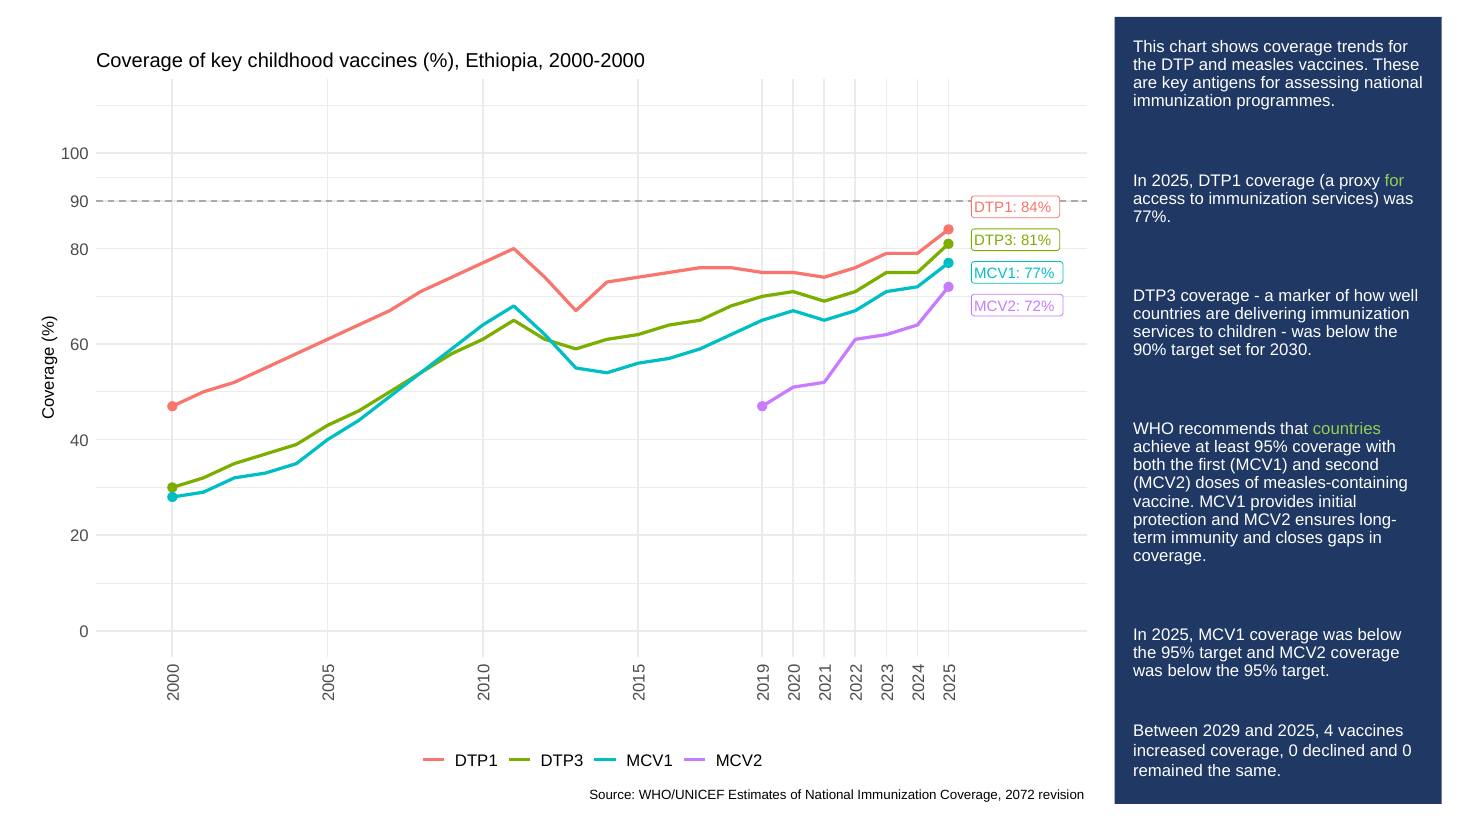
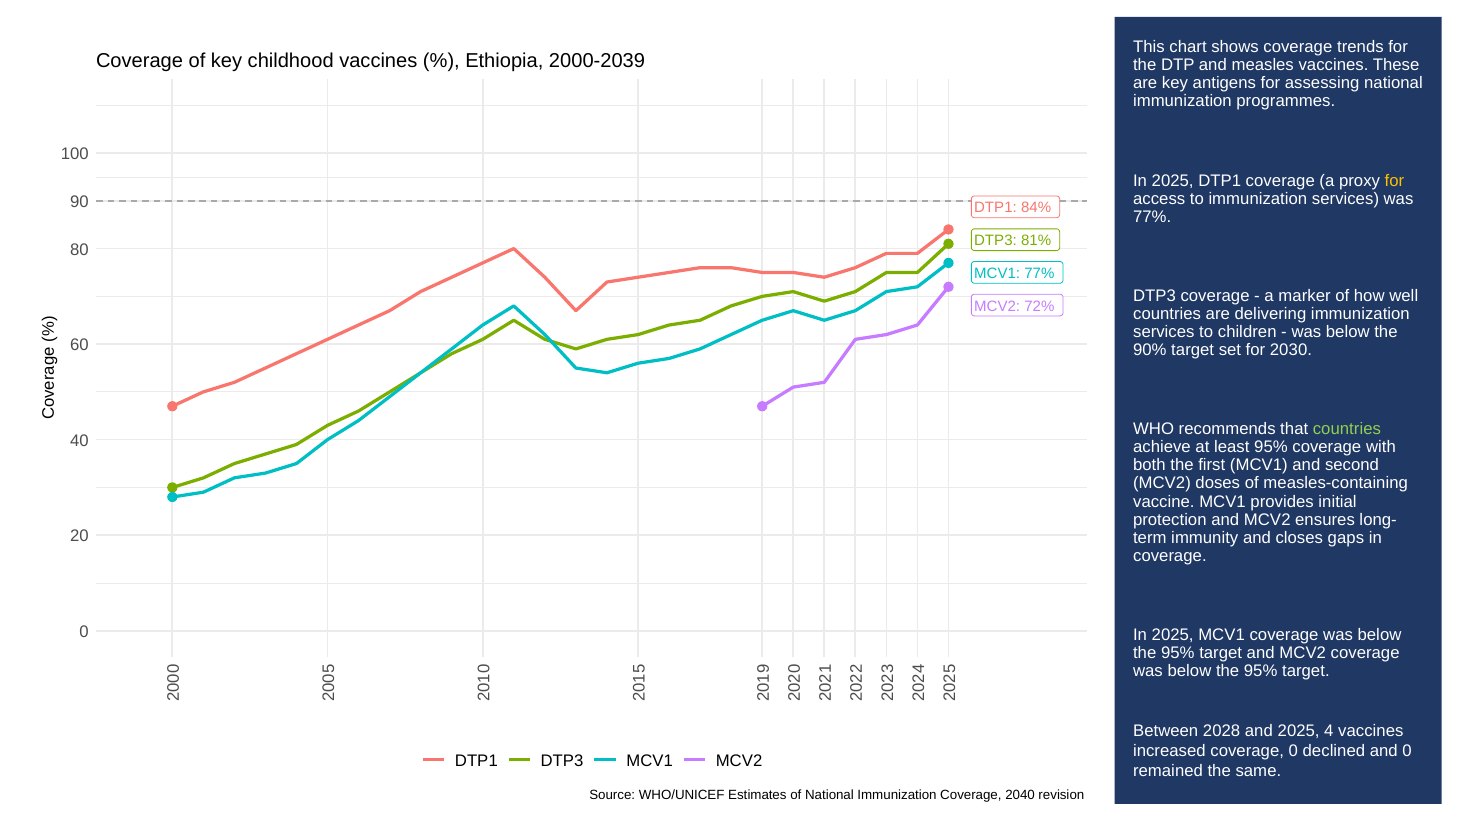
2000-2000: 2000-2000 -> 2000-2039 (597, 61)
for colour: light green -> yellow (1394, 181)
2029: 2029 -> 2028 (1222, 731)
2072: 2072 -> 2040 (1020, 795)
